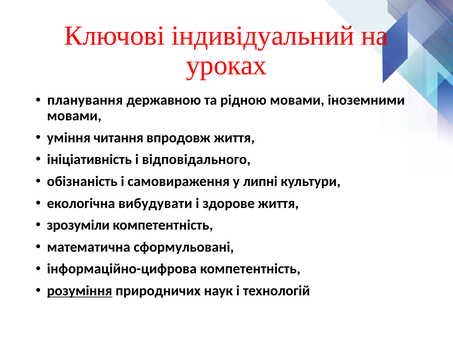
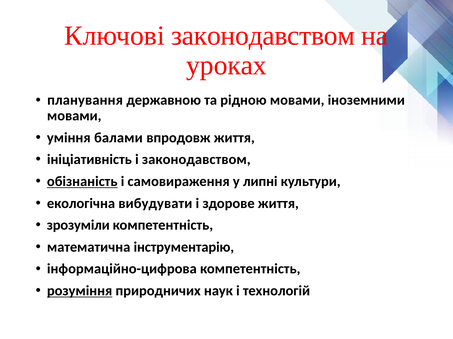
Ключові індивідуальний: індивідуальний -> законодавством (263, 36)
читання: читання -> балами (118, 138)
і відповідального: відповідального -> законодавством (196, 160)
обізнаність underline: none -> present (82, 182)
сформульовані: сформульовані -> інструментарію (184, 248)
